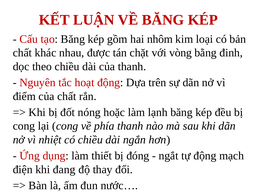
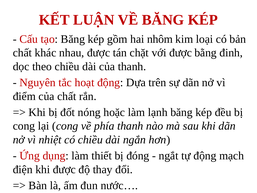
với vòng: vòng -> được (181, 53)
khi đang: đang -> được (64, 169)
